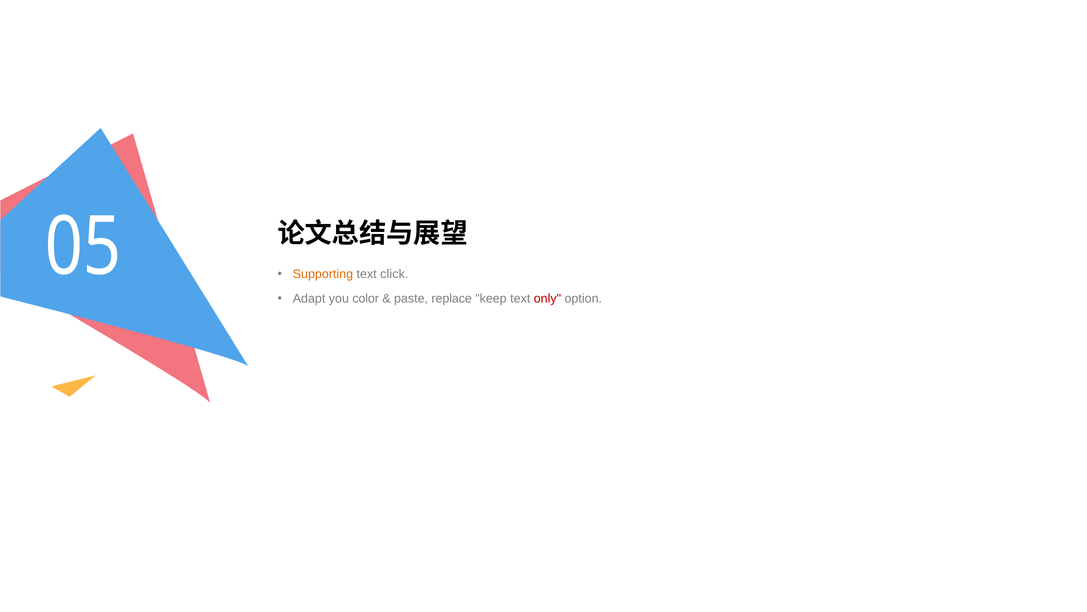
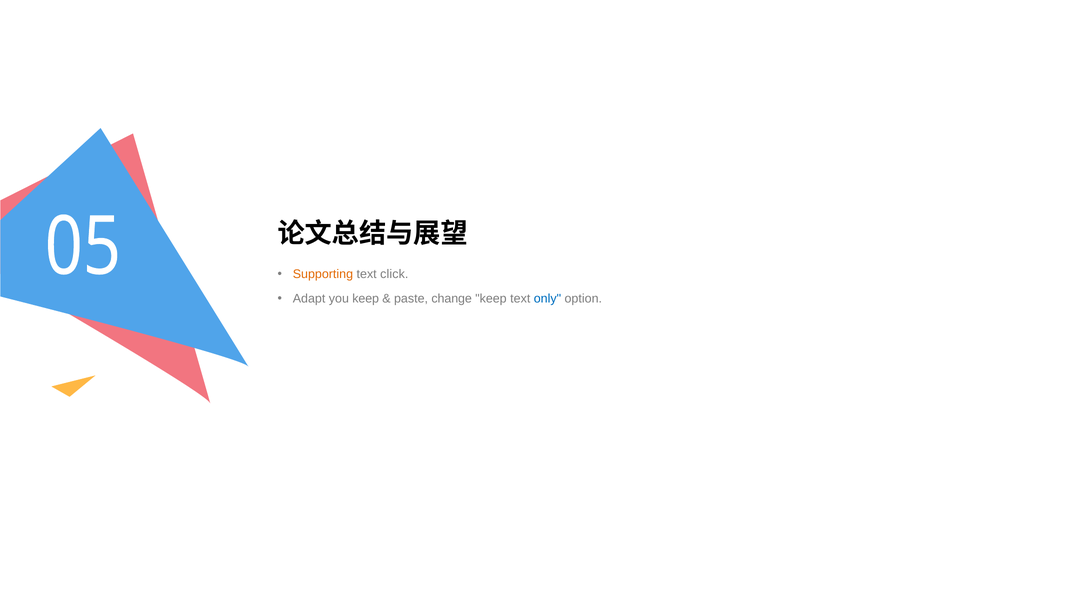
you color: color -> keep (366, 298)
replace: replace -> change (452, 298)
only colour: red -> blue (547, 298)
